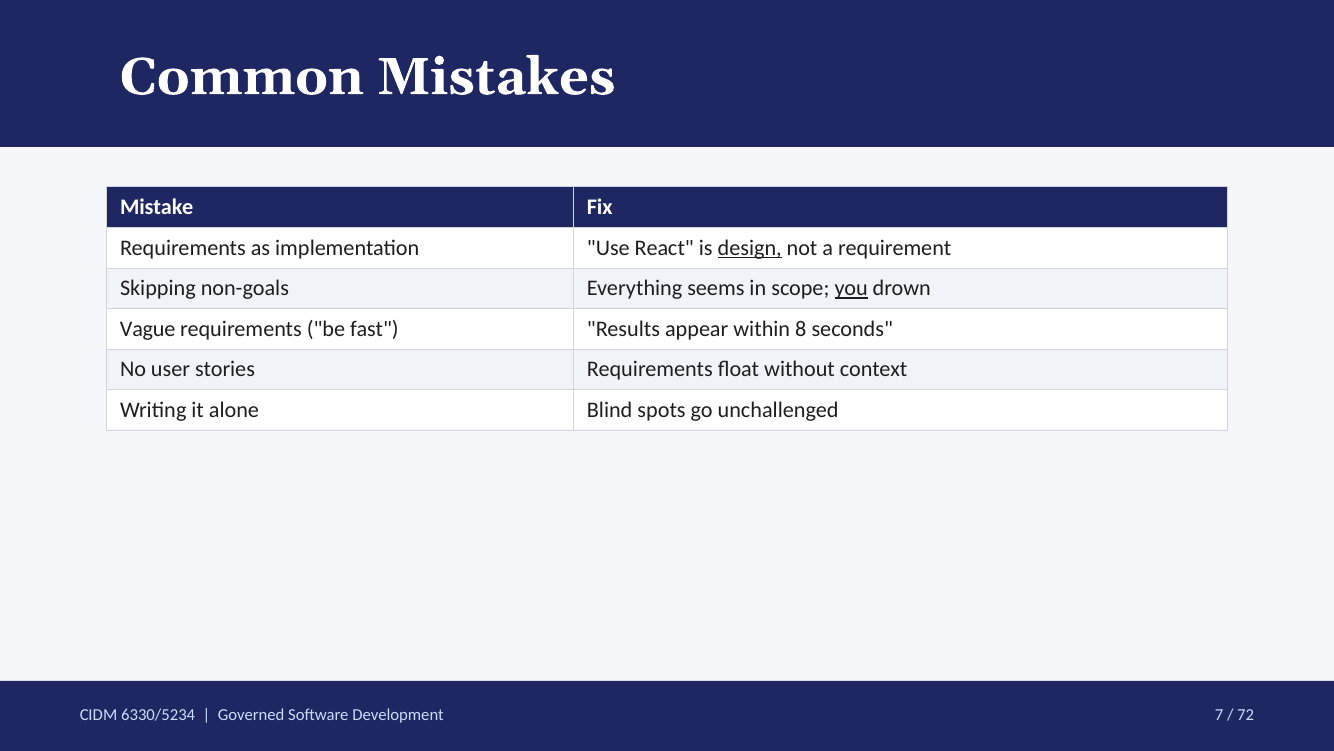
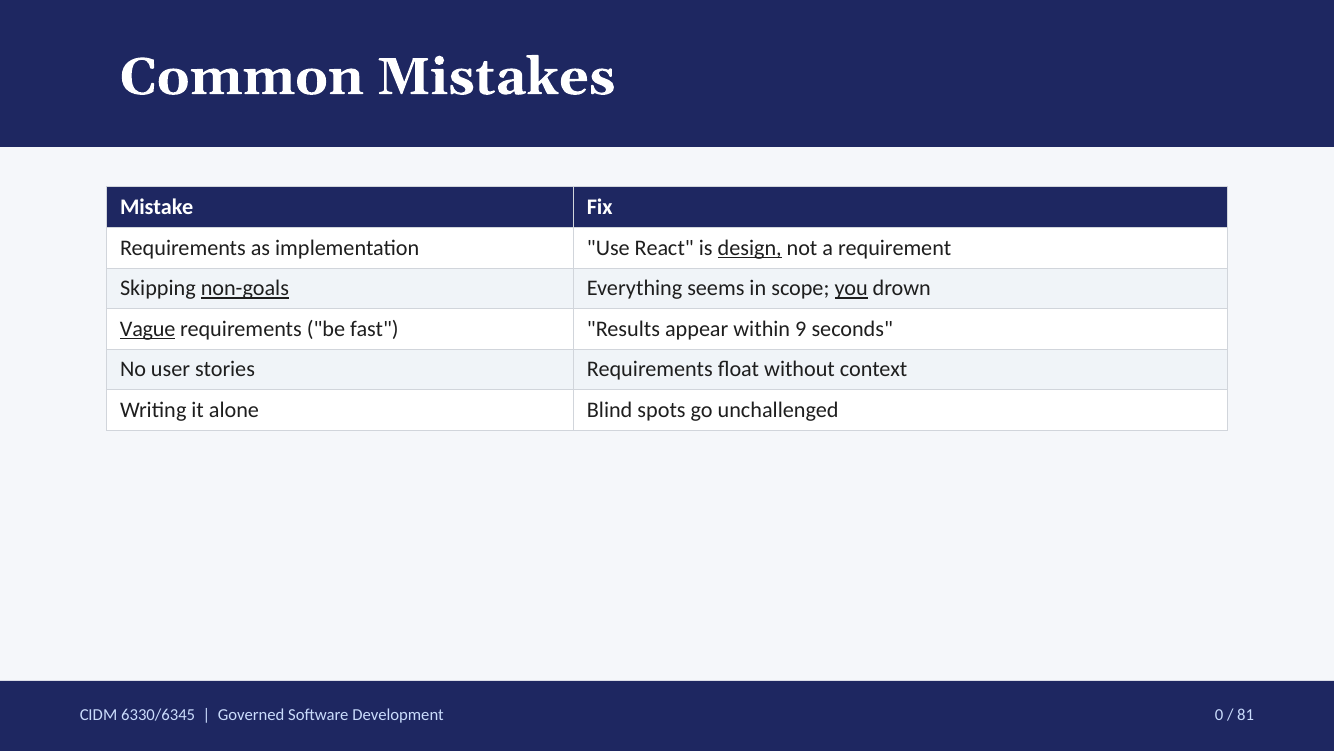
non-goals underline: none -> present (245, 288)
Vague underline: none -> present (148, 329)
8: 8 -> 9 (801, 329)
6330/5234: 6330/5234 -> 6330/6345 (158, 715)
7: 7 -> 0 (1219, 715)
72: 72 -> 81 (1246, 715)
